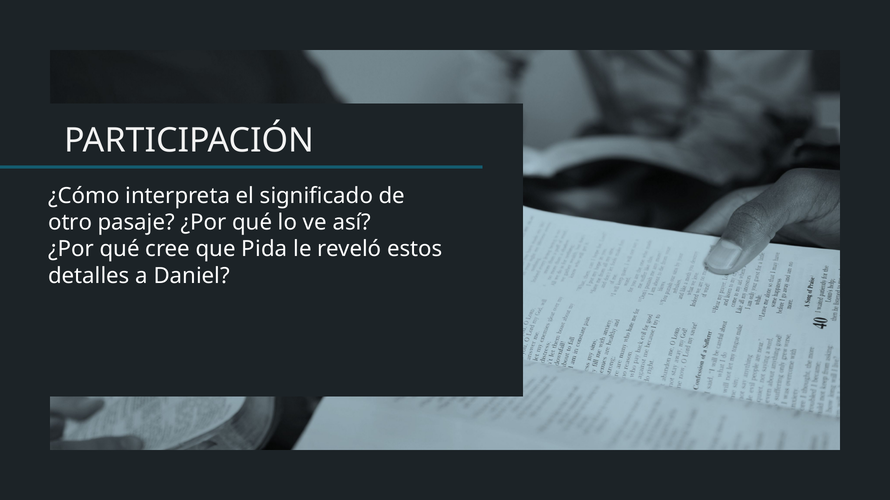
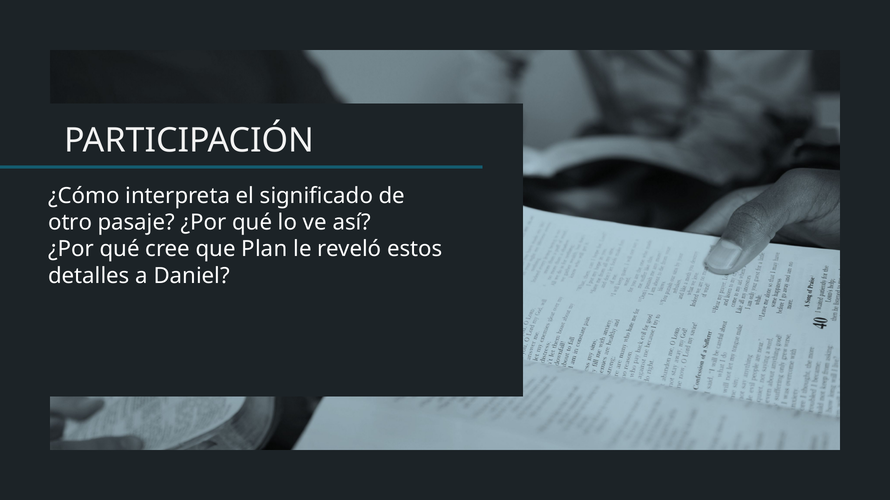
Pida: Pida -> Plan (264, 249)
